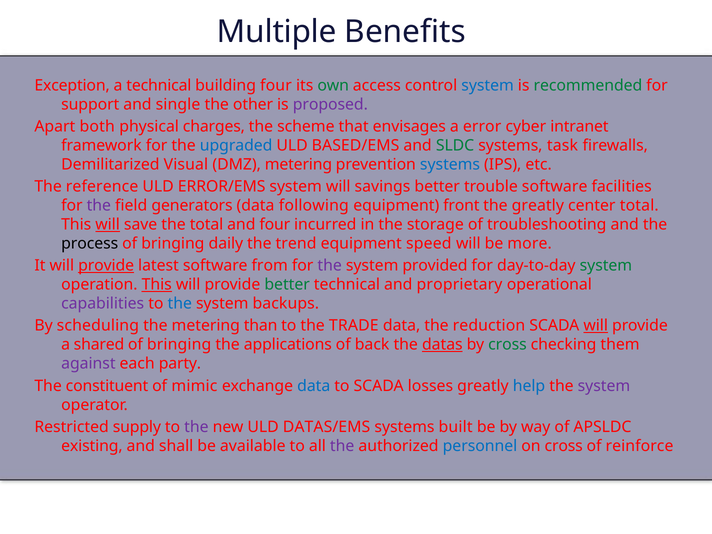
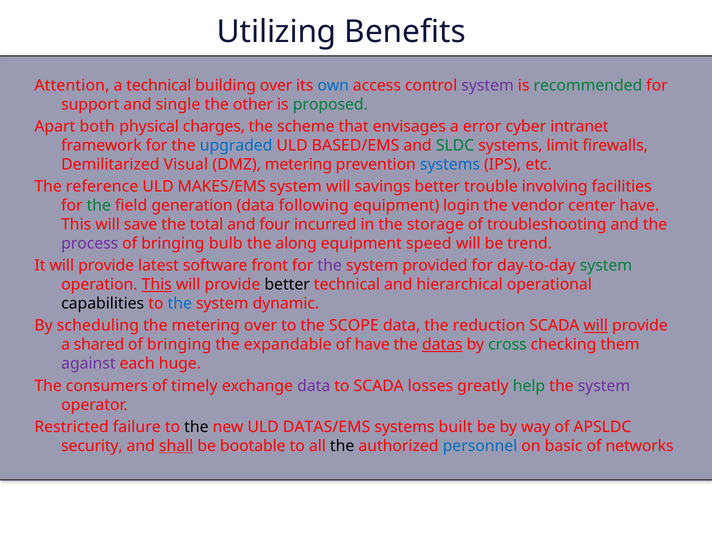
Multiple: Multiple -> Utilizing (277, 32)
Exception: Exception -> Attention (72, 85)
building four: four -> over (276, 85)
own colour: green -> blue (333, 85)
system colour: blue -> purple (488, 85)
proposed colour: purple -> green (330, 104)
task: task -> limit (563, 145)
ERROR/EMS: ERROR/EMS -> MAKES/EMS (222, 187)
trouble software: software -> involving (555, 187)
the colour: purple -> green (99, 206)
generators: generators -> generation (192, 206)
front: front -> login (461, 206)
the greatly: greatly -> vendor (538, 206)
center total: total -> have (639, 206)
will underline: present -> none (108, 225)
process colour: black -> purple (90, 244)
daily: daily -> bulb (226, 244)
trend: trend -> along (296, 244)
more: more -> trend (530, 244)
provide underline: present -> none (106, 266)
from: from -> front (270, 266)
better colour: green -> black (287, 285)
proprietary: proprietary -> hierarchical (460, 285)
capabilities colour: purple -> black (103, 304)
backups: backups -> dynamic (286, 304)
metering than: than -> over (260, 326)
TRADE: TRADE -> SCOPE (354, 326)
applications: applications -> expandable (288, 345)
of back: back -> have (372, 345)
party: party -> huge (180, 364)
constituent: constituent -> consumers (107, 386)
mimic: mimic -> timely (194, 386)
data colour: blue -> purple (314, 386)
help colour: blue -> green (529, 386)
supply: supply -> failure (137, 427)
the colour: purple -> black (196, 427)
existing: existing -> security (92, 446)
shall underline: none -> present (176, 446)
available: available -> bootable (253, 446)
the colour: purple -> black (342, 446)
on cross: cross -> basic (564, 446)
reinforce: reinforce -> networks (640, 446)
